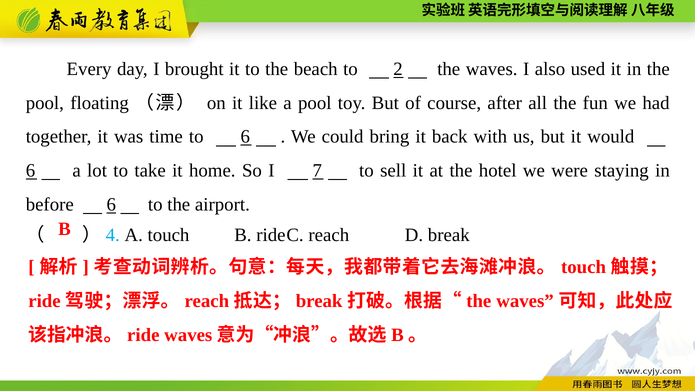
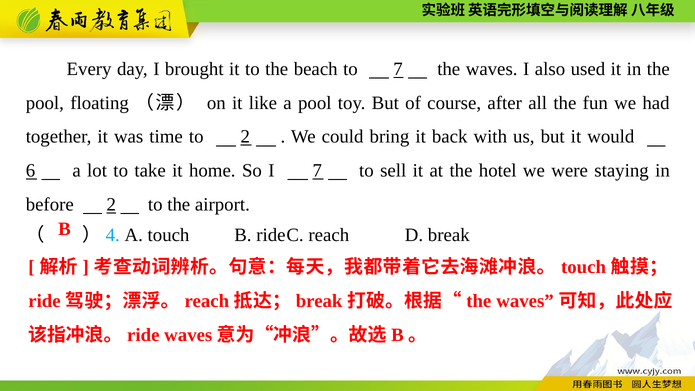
to 2: 2 -> 7 (398, 69)
to 6: 6 -> 2 (245, 137)
before 6: 6 -> 2 (111, 205)
